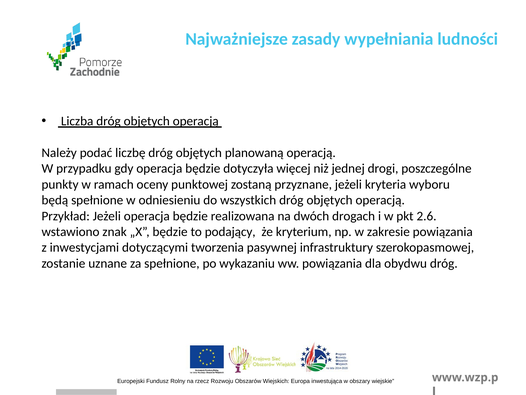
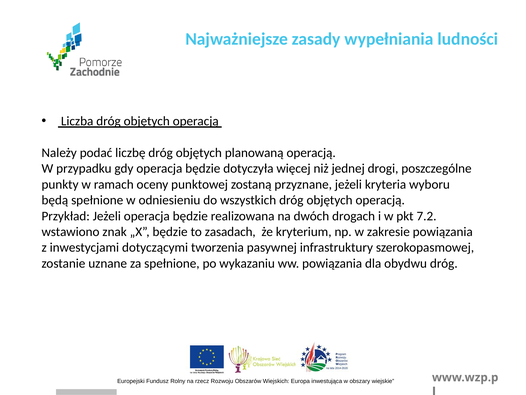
2.6: 2.6 -> 7.2 (427, 216)
podający: podający -> zasadach (230, 232)
